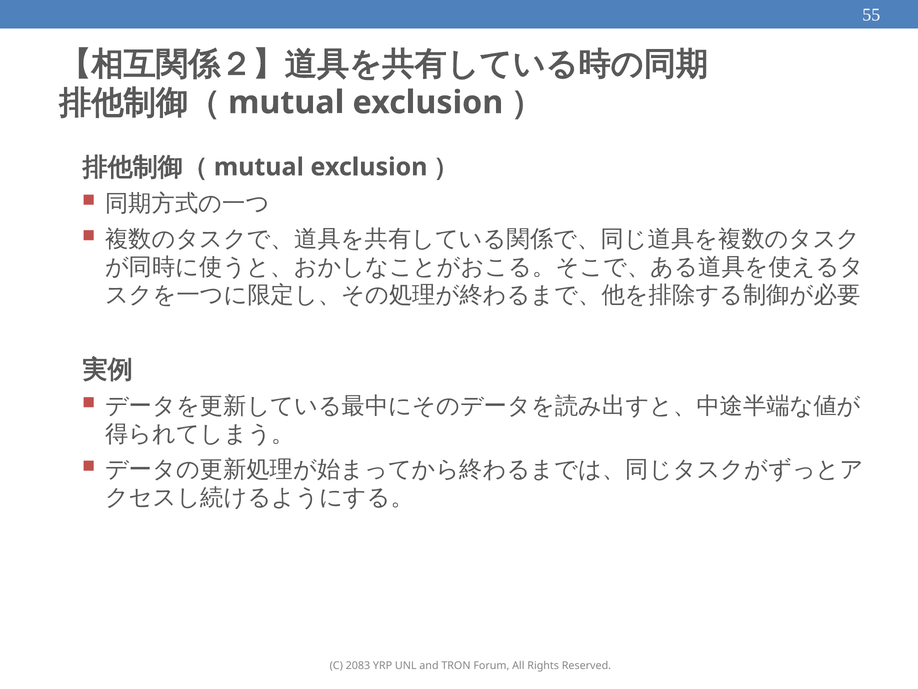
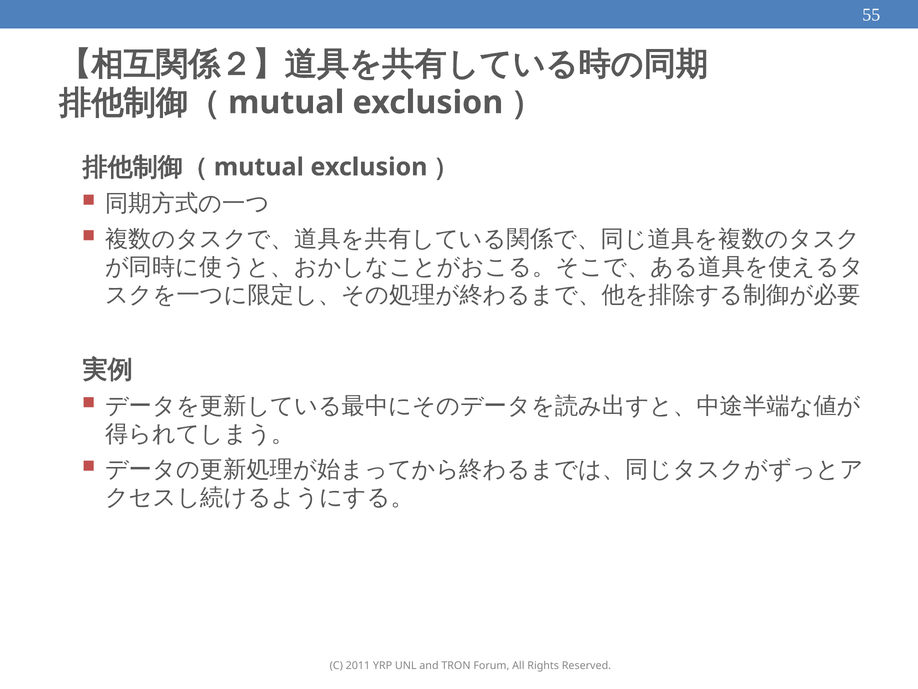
2083: 2083 -> 2011 (358, 665)
